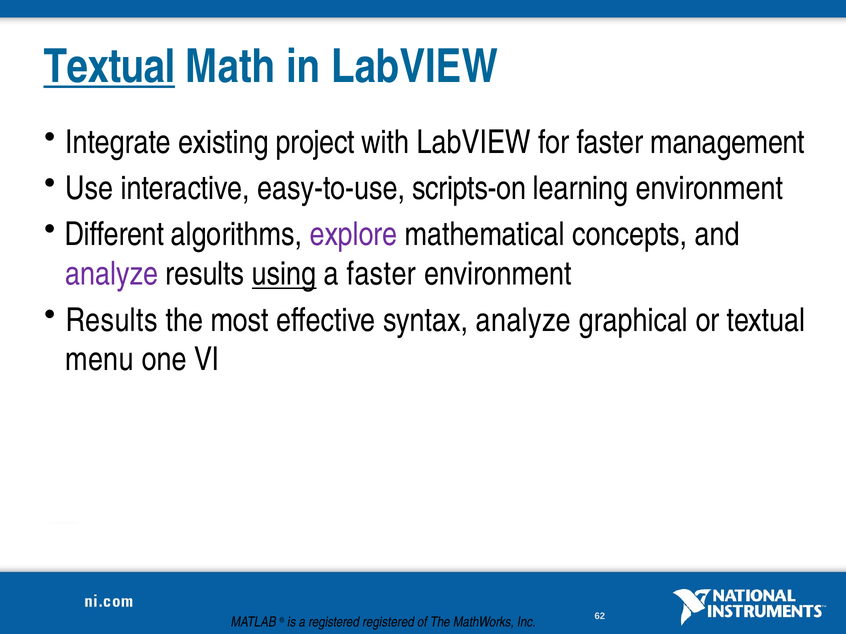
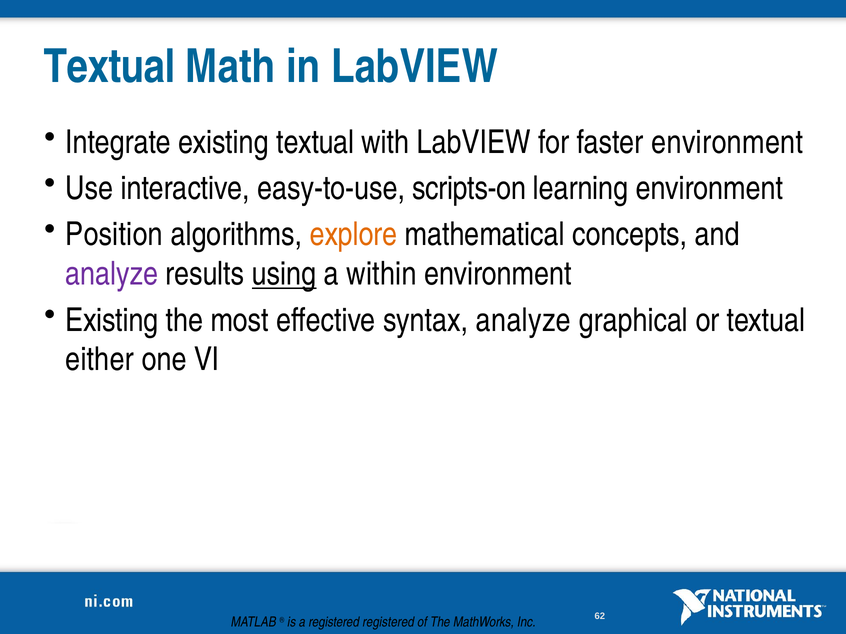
Textual underline: present -> none (110, 67)
existing project: project -> textual (315, 143)
faster management: management -> environment (727, 143)
Different: Different -> Position (114, 235)
explore colour: purple -> orange (354, 235)
a faster: faster -> within (381, 274)
Results: Results -> Existing (112, 320)
menu: menu -> either (100, 360)
